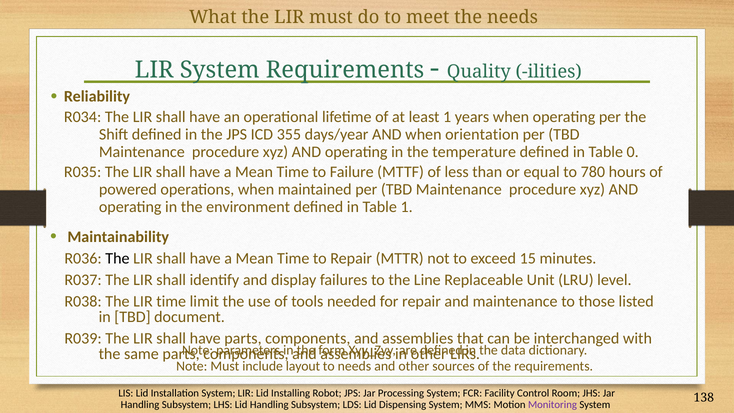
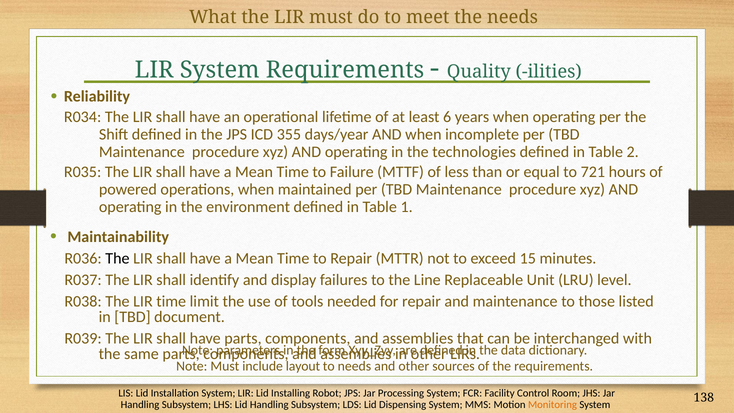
least 1: 1 -> 6 (447, 117)
orientation: orientation -> incomplete (482, 134)
temperature: temperature -> technologies (474, 152)
0: 0 -> 2 (633, 152)
780: 780 -> 721 (593, 172)
Monitoring colour: purple -> orange (552, 405)
